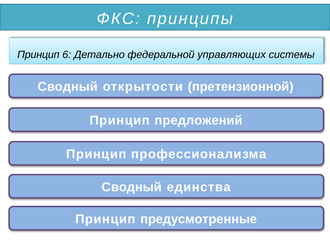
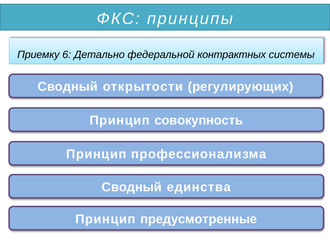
Принцип: Принцип -> Приемку (38, 55)
управляющих: управляющих -> контрактных (232, 55)
претензионной: претензионной -> регулирующих (241, 87)
предложений: предложений -> совокупность (199, 121)
